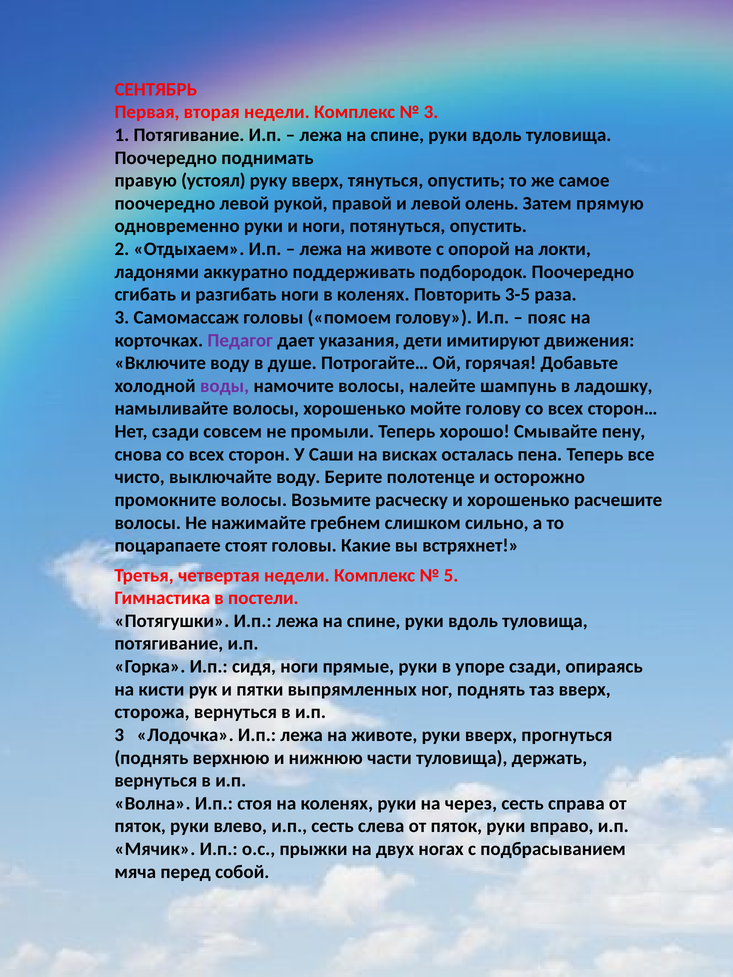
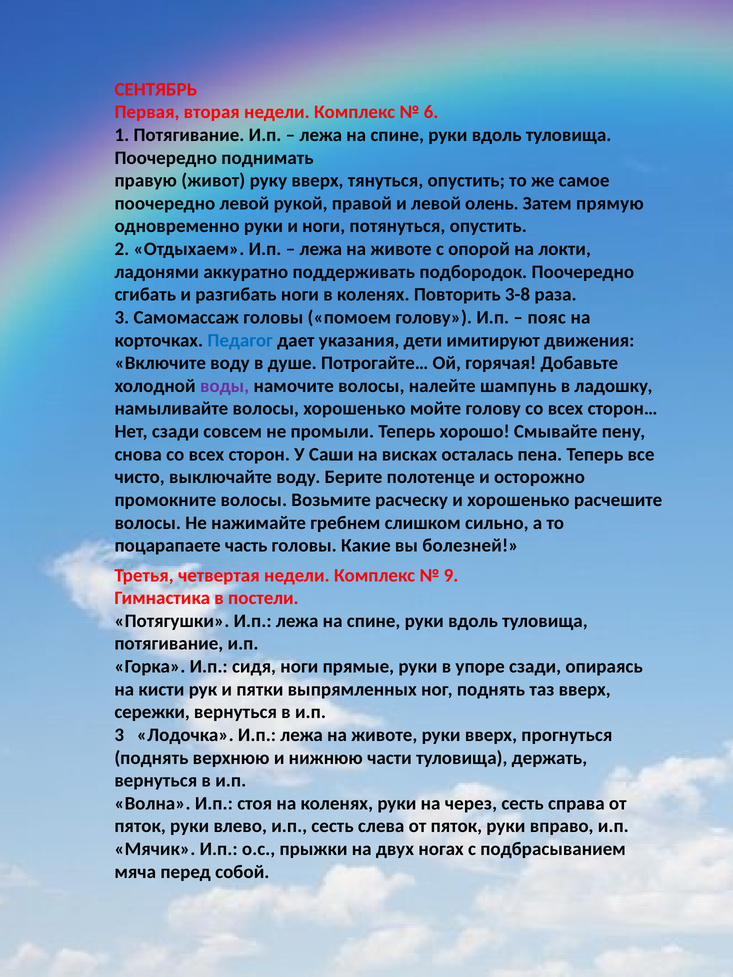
3: 3 -> 6 (431, 112)
устоял: устоял -> живот (213, 181)
3-5: 3-5 -> 3-8 (518, 295)
Педагог colour: purple -> blue (240, 340)
стоят: стоят -> часть (246, 546)
встряхнет: встряхнет -> болезней (470, 546)
5: 5 -> 9 (451, 575)
сторожа: сторожа -> сережки (152, 712)
